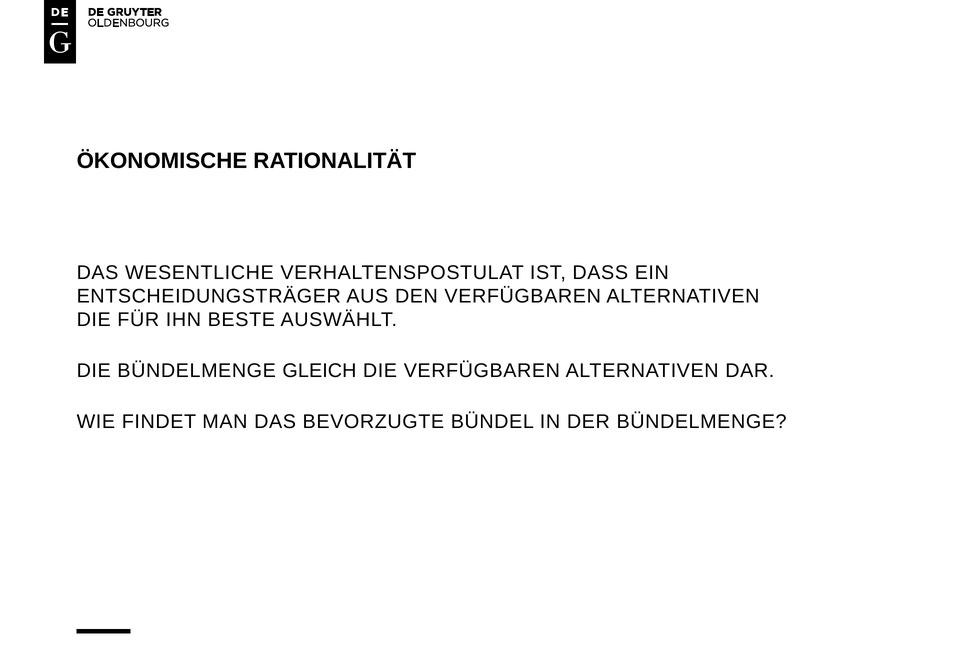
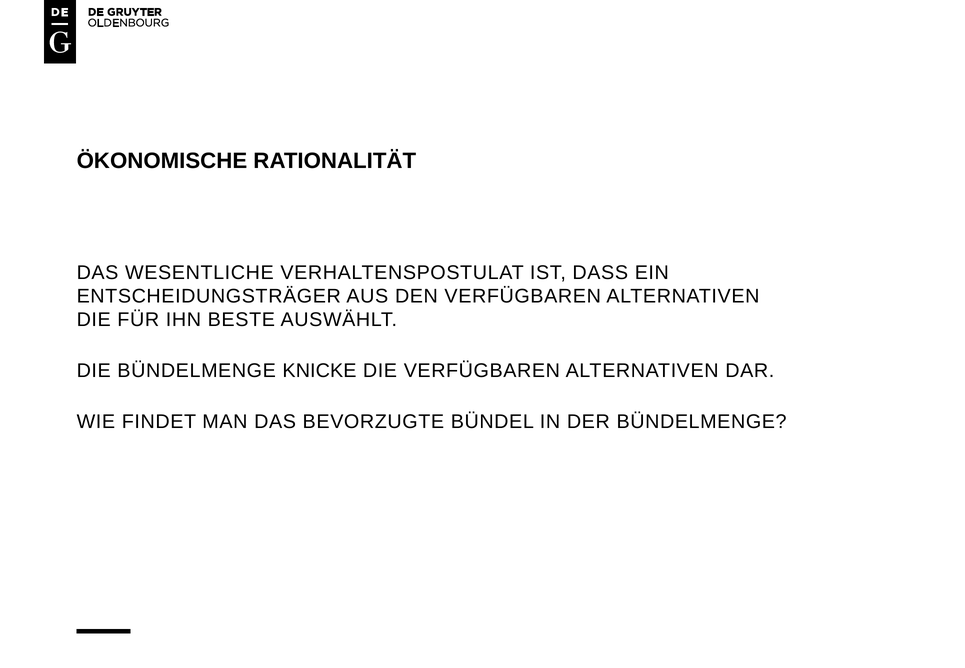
GLEICH: GLEICH -> KNICKE (319, 371)
